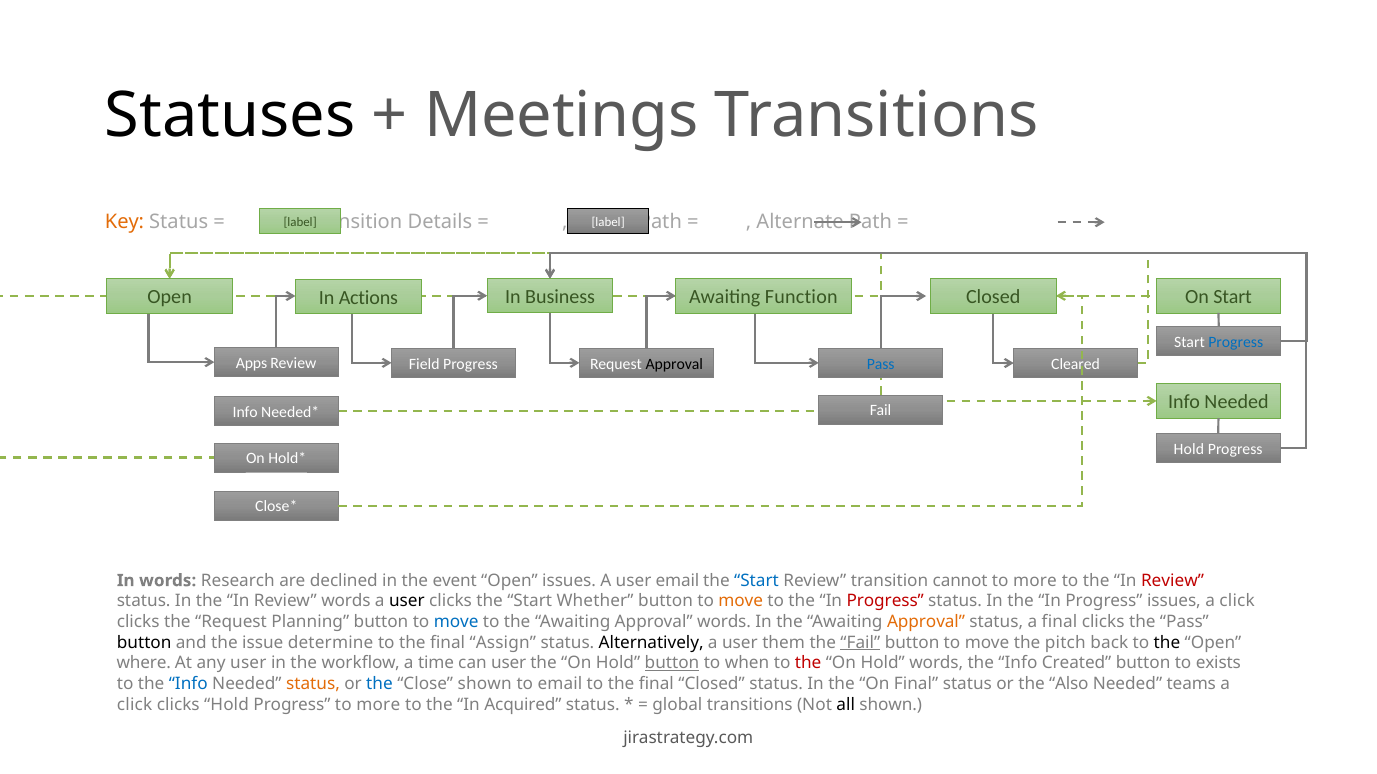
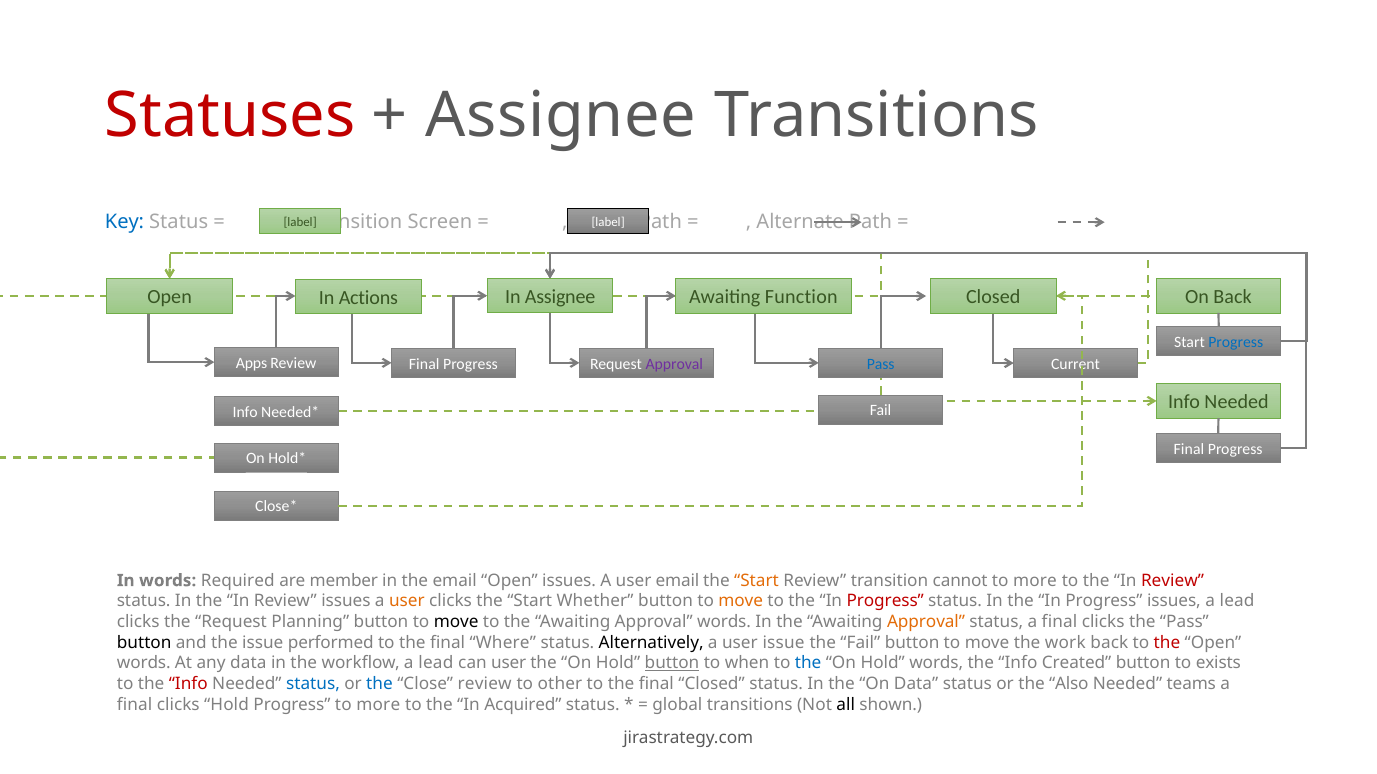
Statuses colour: black -> red (230, 116)
Meetings: Meetings -> Assignee (561, 116)
Key colour: orange -> blue (125, 222)
Details: Details -> Screen (440, 222)
In Business: Business -> Assignee (560, 297)
On Start: Start -> Back (1233, 297)
Review Field: Field -> Final (424, 364)
Approval colour: black -> purple (674, 364)
Cleared: Cleared -> Current (1076, 364)
Hold: Hold -> Final (1189, 450)
Research: Research -> Required (238, 581)
declined: declined -> member (344, 581)
the event: event -> email (455, 581)
Start colour: blue -> orange (756, 581)
Review words: words -> issues (346, 602)
user colour: black -> orange (407, 602)
click: click -> lead (1237, 602)
move colour: blue -> black (456, 622)
determine: determine -> performed (331, 643)
Assign: Assign -> Where (503, 643)
user them: them -> issue (784, 643)
Fail underline: present -> none (860, 643)
pitch: pitch -> work (1065, 643)
the colour: black -> red (1167, 643)
where: where -> words (144, 664)
any user: user -> data (248, 664)
workflow a time: time -> lead (436, 664)
the colour: red -> blue (808, 664)
Info colour: blue -> red (188, 684)
status colour: orange -> blue (313, 684)
Close shown: shown -> review (485, 684)
to email: email -> other (560, 684)
On Final: Final -> Data (916, 684)
click: click -> final (135, 705)
